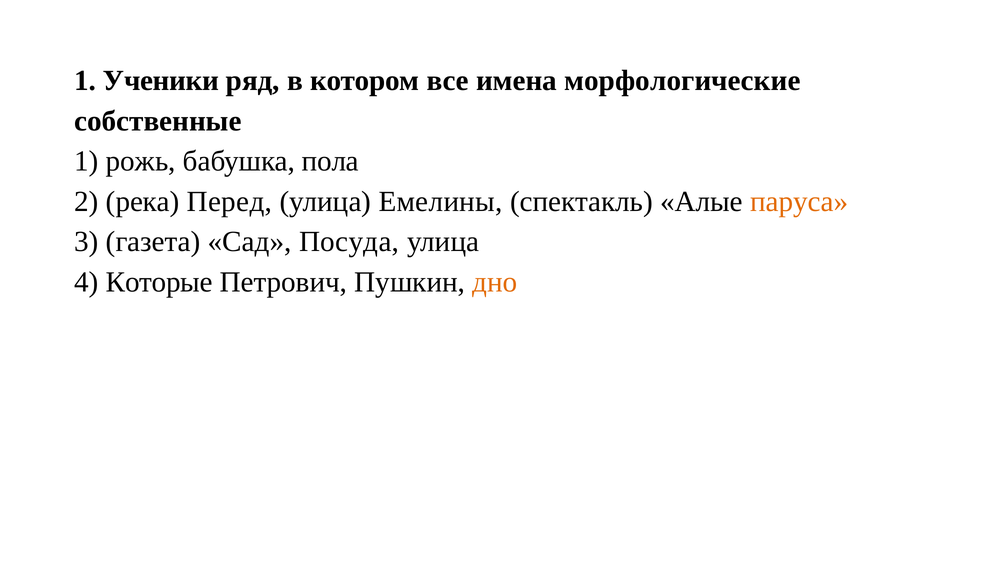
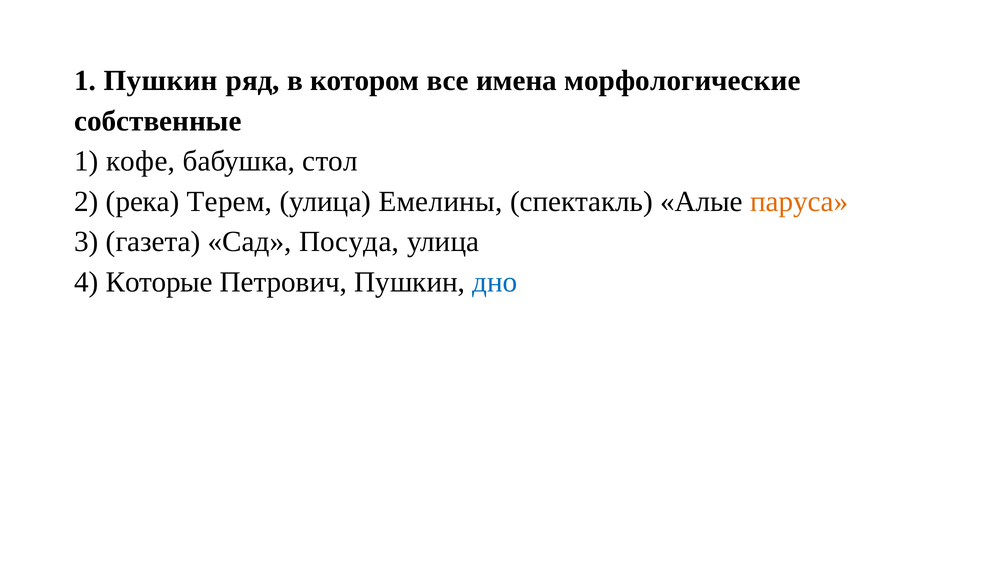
1 Ученики: Ученики -> Пушкин (161, 81)
рожь: рожь -> кофе (141, 161)
пола: пола -> стол (330, 161)
Перед: Перед -> Терем (229, 202)
дно colour: orange -> blue (495, 282)
